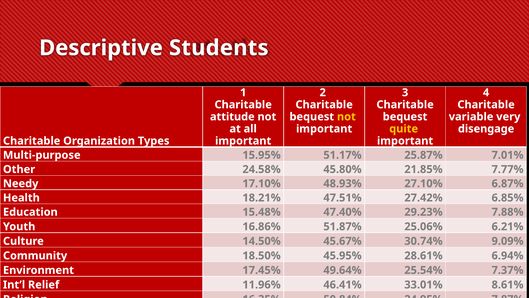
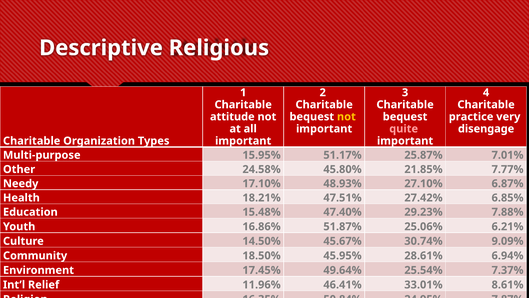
Students: Students -> Religious (219, 48)
variable: variable -> practice (471, 117)
quite colour: yellow -> pink (404, 129)
